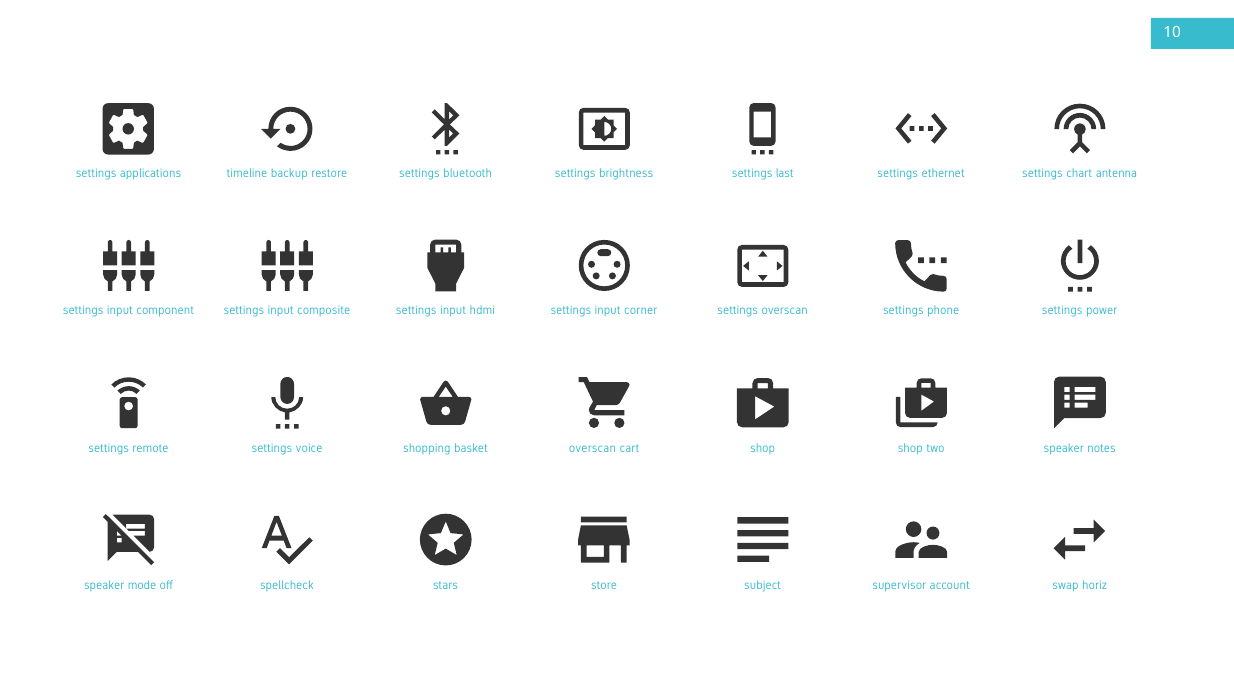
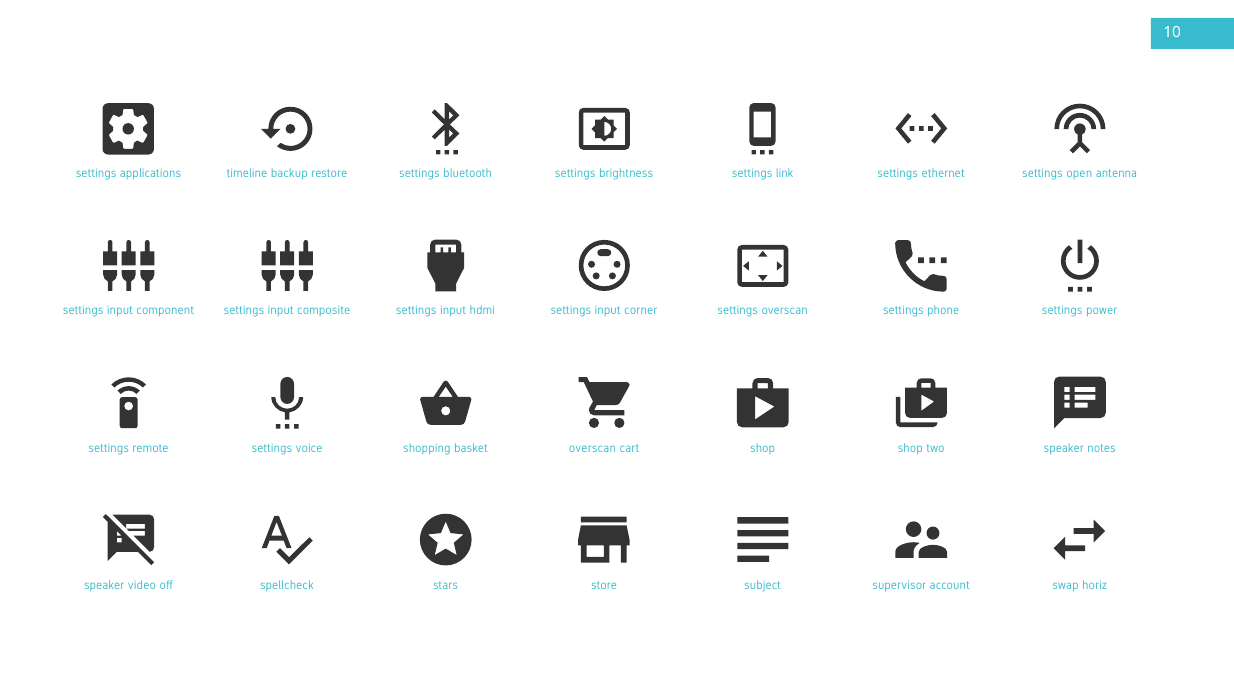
last: last -> link (785, 174)
chart: chart -> open (1079, 174)
mode: mode -> video (142, 585)
